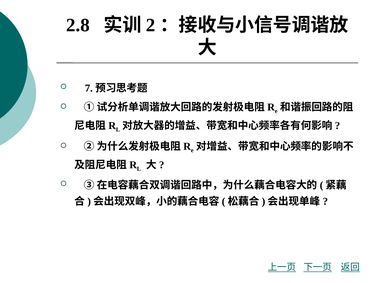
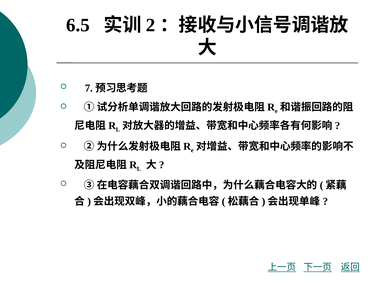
2.8: 2.8 -> 6.5 (78, 25)
